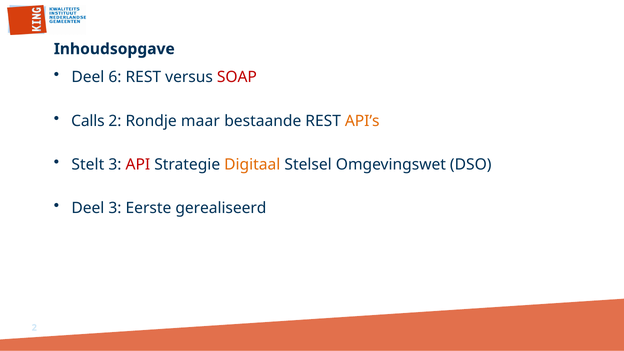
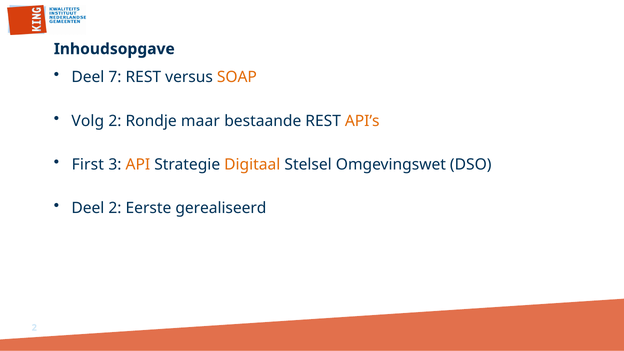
6: 6 -> 7 (115, 77)
SOAP colour: red -> orange (237, 77)
Calls: Calls -> Volg (88, 121)
Stelt: Stelt -> First (88, 165)
API colour: red -> orange (138, 165)
Deel 3: 3 -> 2 (115, 208)
